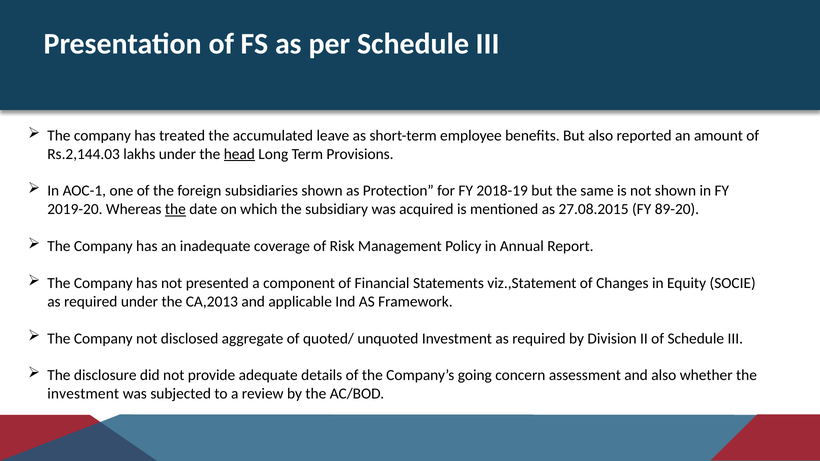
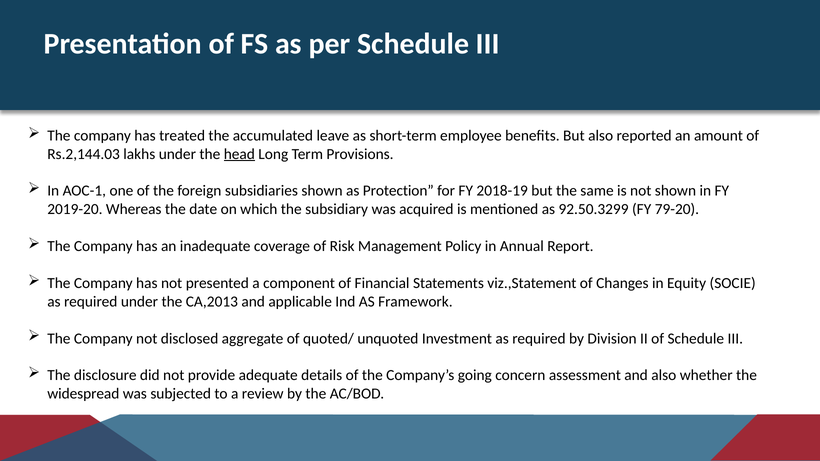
the underline: present -> none (175, 209)
27.08.2015: 27.08.2015 -> 92.50.3299 (594, 209)
89-20: 89-20 -> 79-20 (677, 209)
investment: investment -> widespread (83, 394)
